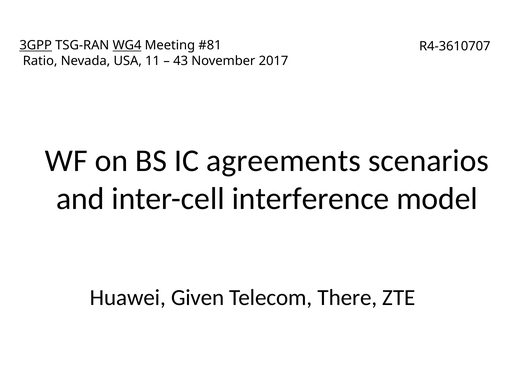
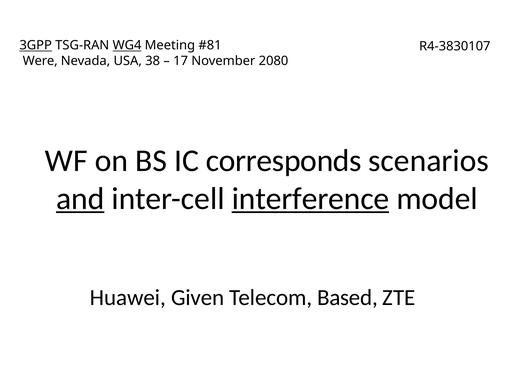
R4-3610707: R4-3610707 -> R4-3830107 (455, 46)
Ratio: Ratio -> Were (40, 61)
11: 11 -> 38 (153, 61)
43: 43 -> 17 (181, 61)
2017: 2017 -> 2080 (274, 61)
agreements: agreements -> corresponds (284, 161)
and underline: none -> present (80, 199)
interference underline: none -> present (311, 199)
There: There -> Based (347, 298)
